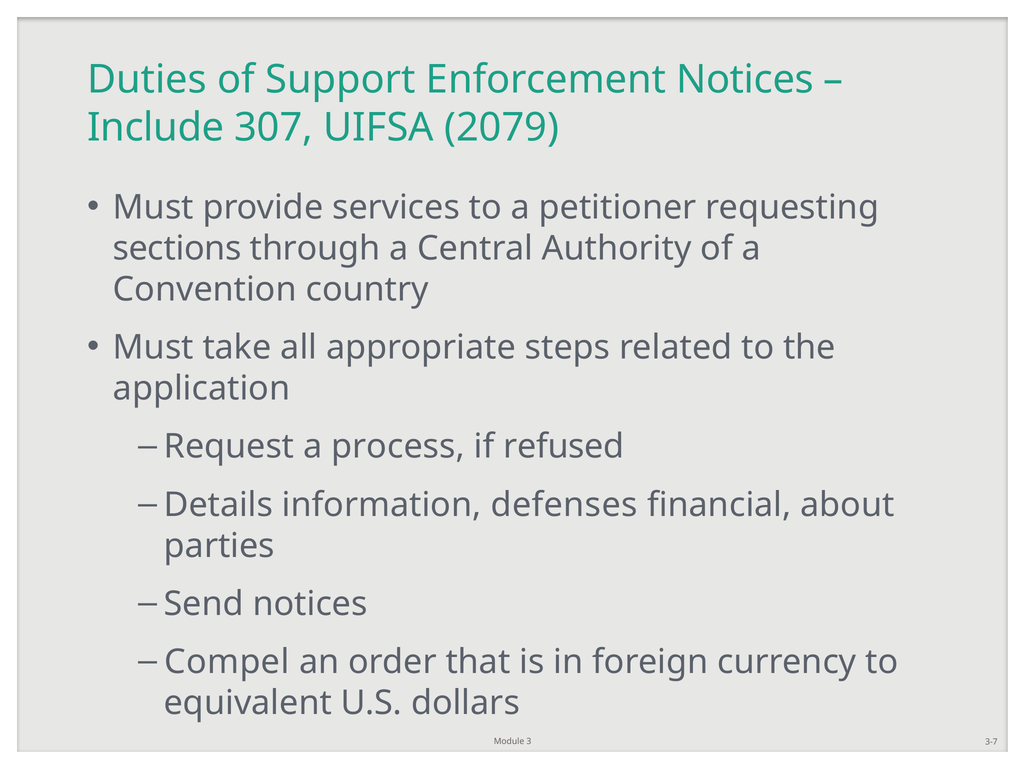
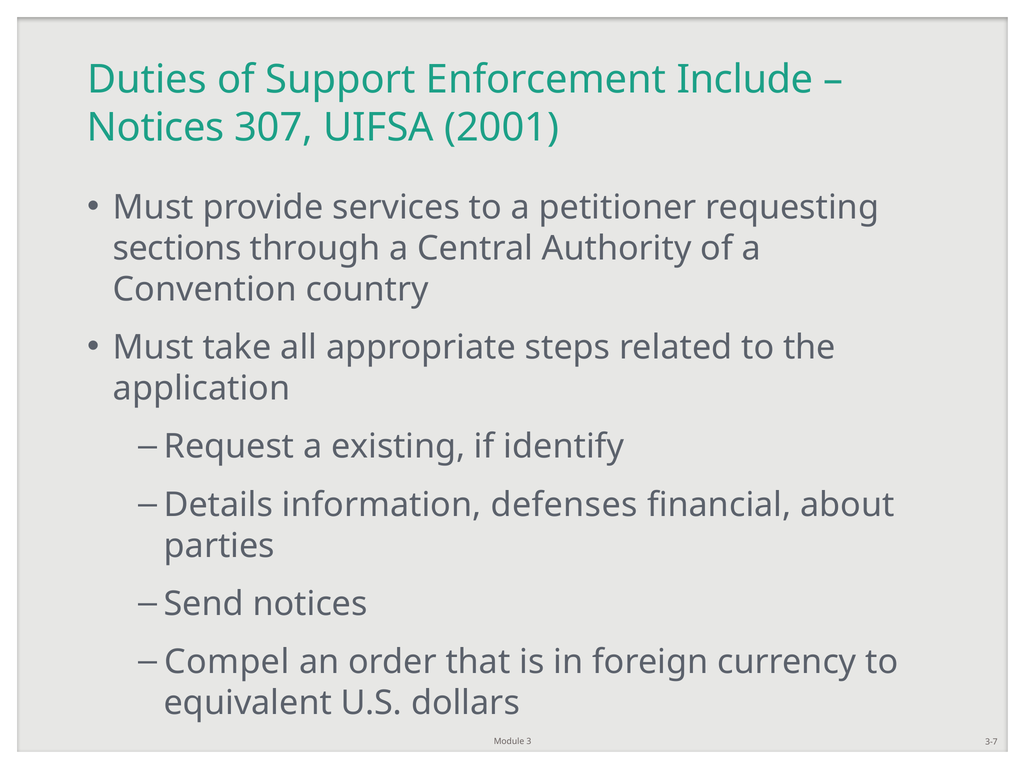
Enforcement Notices: Notices -> Include (745, 80)
Include: Include -> Notices (156, 127)
2079: 2079 -> 2001 (502, 127)
process: process -> existing (398, 447)
refused: refused -> identify (564, 447)
